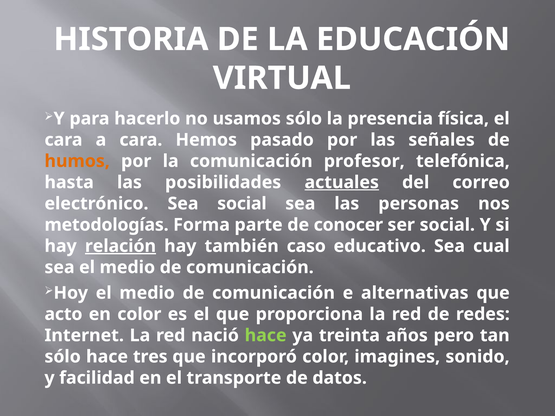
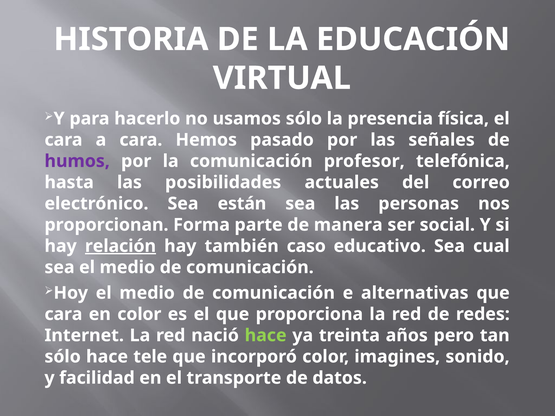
humos colour: orange -> purple (77, 161)
actuales underline: present -> none (342, 182)
Sea social: social -> están (242, 204)
metodologías: metodologías -> proporcionan (106, 225)
conocer: conocer -> manera (348, 225)
acto: acto -> cara (63, 314)
tres: tres -> tele (150, 357)
